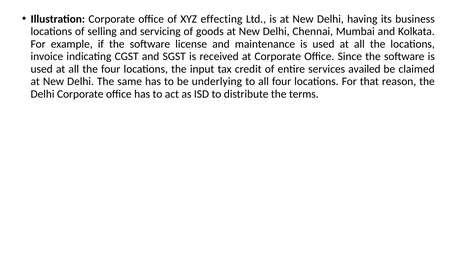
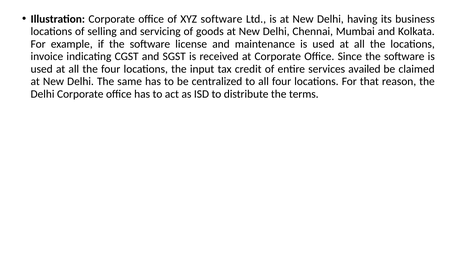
XYZ effecting: effecting -> software (222, 19)
underlying: underlying -> centralized (217, 81)
